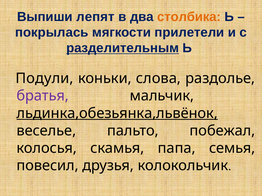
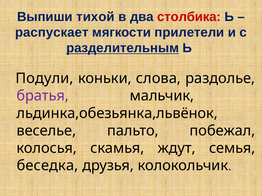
лепят: лепят -> тихой (95, 17)
столбика colour: orange -> red (189, 17)
покрылась: покрылась -> распускает (52, 32)
льдинка,обезьянка,львёнок underline: present -> none (117, 113)
папа: папа -> ждут (177, 148)
повесил: повесил -> беседка (47, 166)
